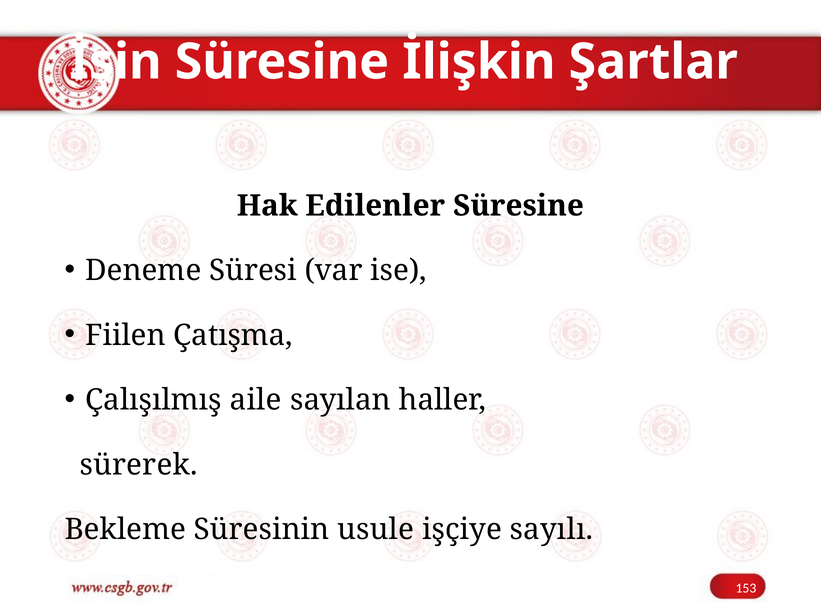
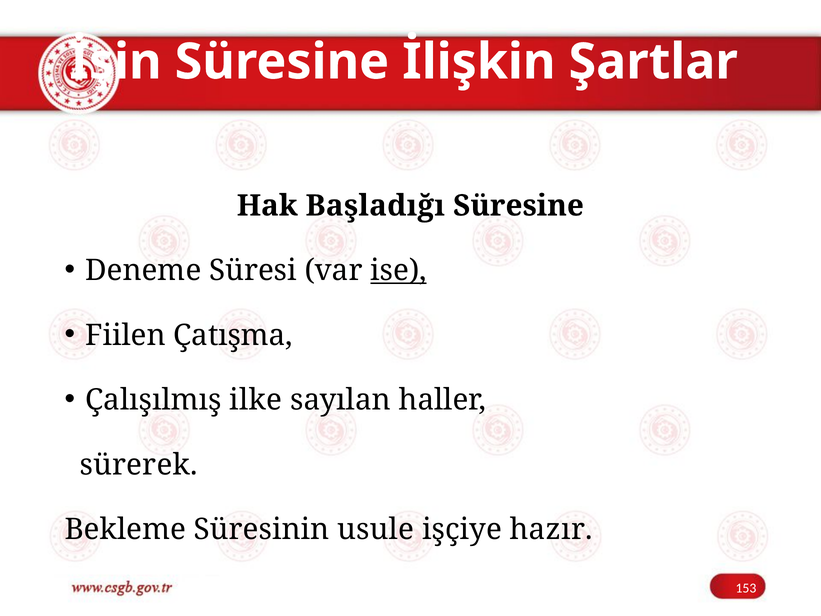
Edilenler: Edilenler -> Başladığı (375, 206)
ise underline: none -> present (398, 270)
aile: aile -> ilke (256, 400)
sayılı: sayılı -> hazır (551, 529)
